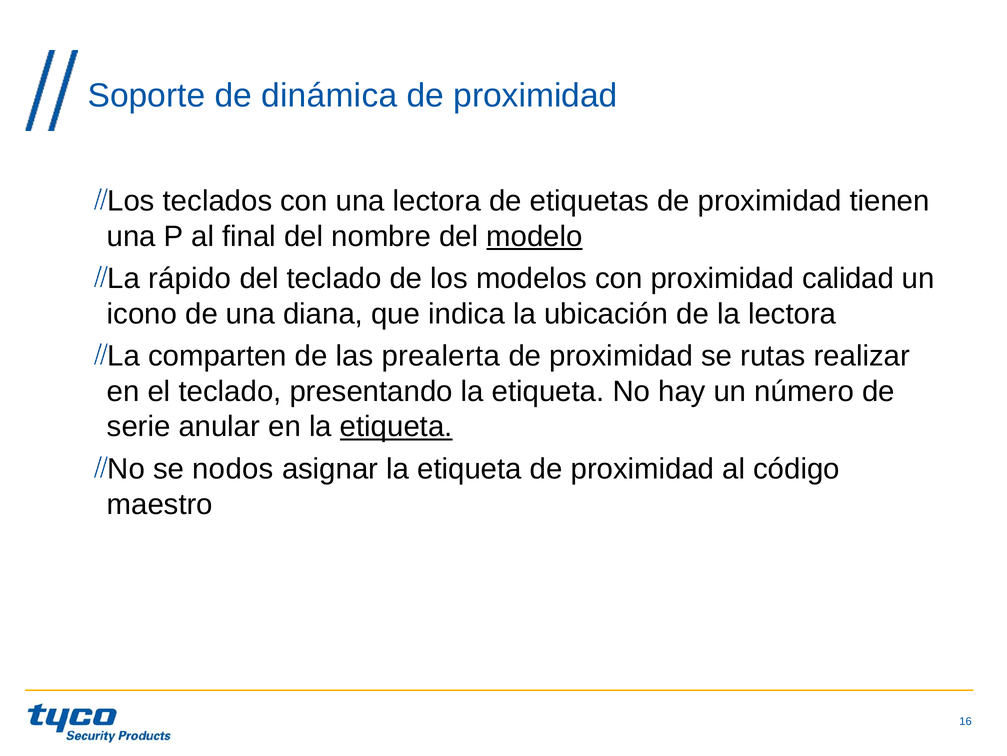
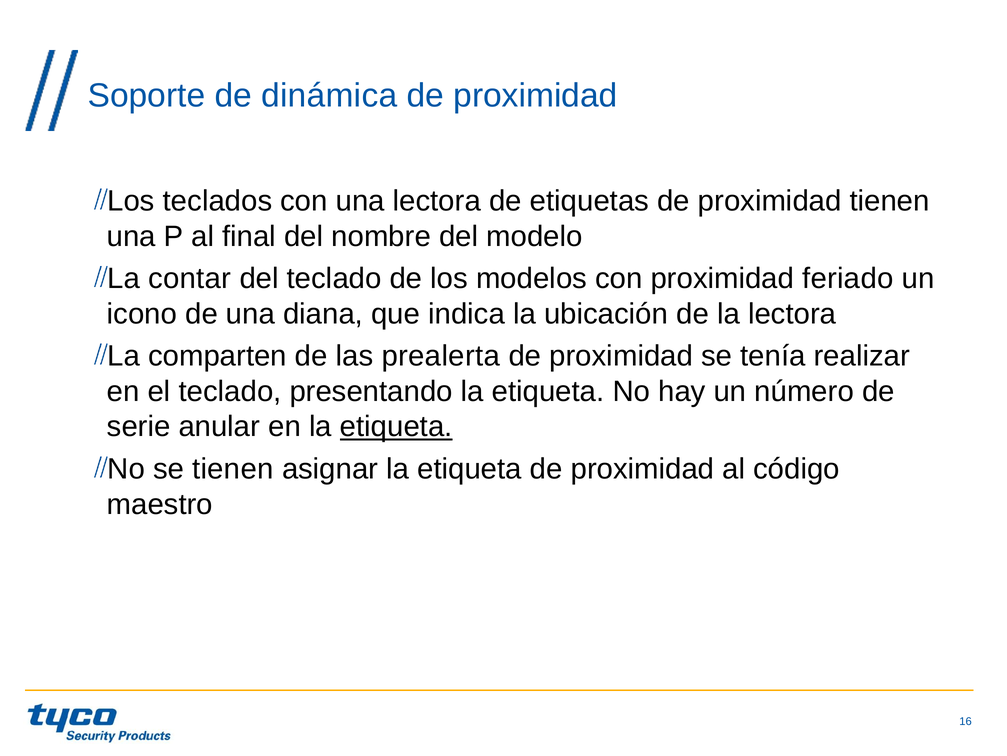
modelo underline: present -> none (535, 236)
rápido: rápido -> contar (190, 278)
calidad: calidad -> feriado (848, 278)
rutas: rutas -> tenía (773, 356)
se nodos: nodos -> tienen (233, 469)
